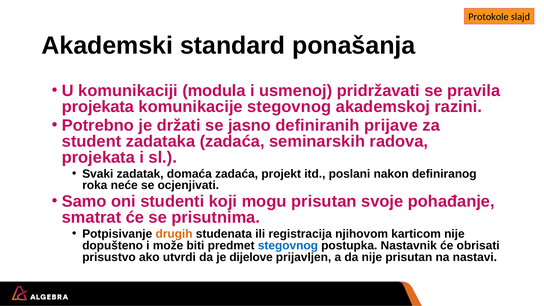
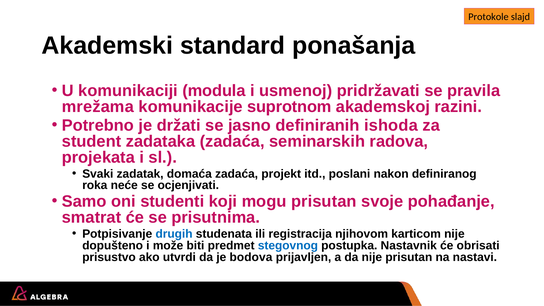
projekata: projekata -> mrežama (98, 107)
komunikacije stegovnog: stegovnog -> suprotnom (289, 107)
prijave: prijave -> ishoda (391, 125)
drugih colour: orange -> blue (174, 234)
dijelove: dijelove -> bodova (251, 257)
